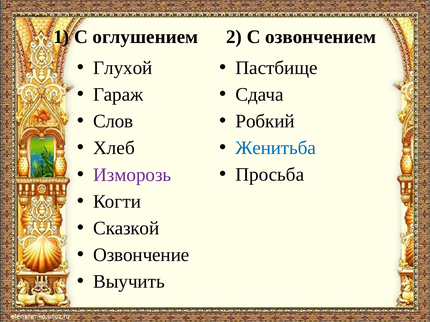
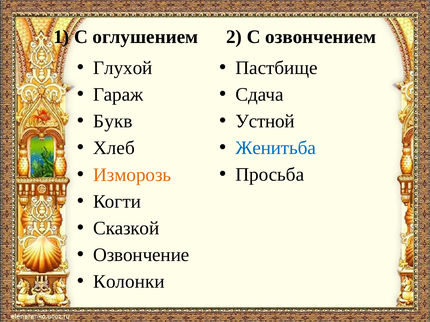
Робкий: Робкий -> Устной (265, 121)
Слов: Слов -> Букв (113, 121)
Изморозь colour: purple -> orange (132, 175)
Выучить: Выучить -> Колонки (129, 282)
